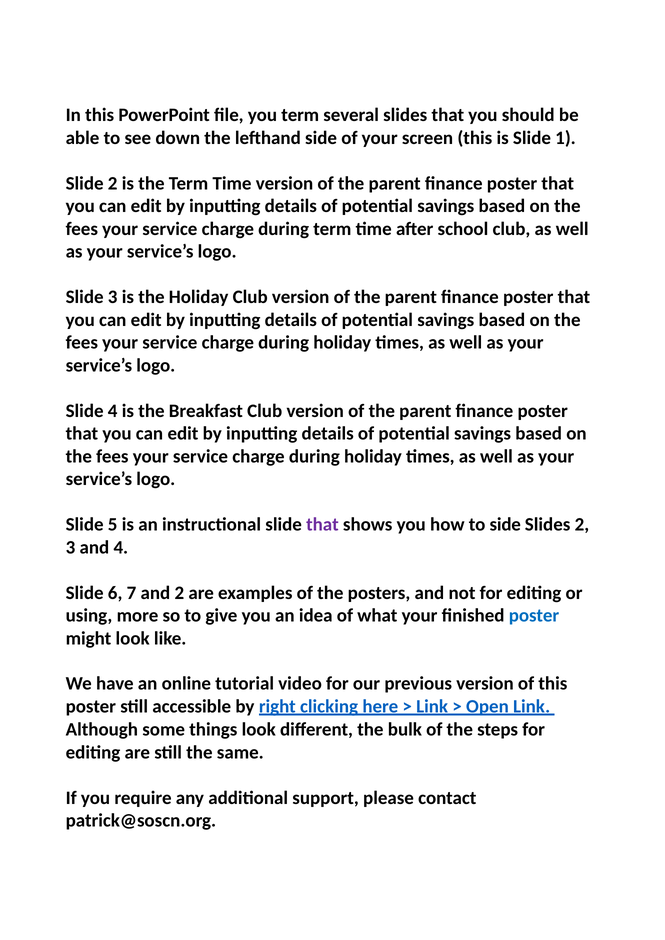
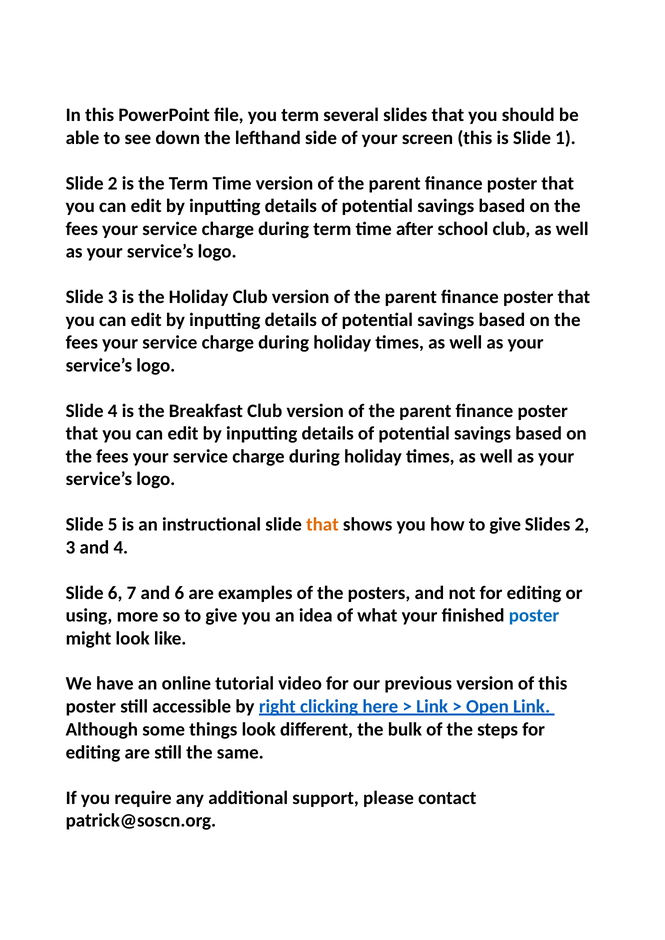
that colour: purple -> orange (322, 525)
how to side: side -> give (505, 525)
and 2: 2 -> 6 (179, 593)
